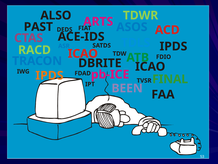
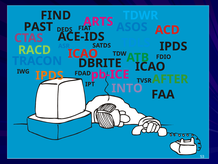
ALSO: ALSO -> FIND (56, 15)
TDWR colour: light green -> light blue (141, 15)
FINAL: FINAL -> AFTER (170, 79)
BEEN: BEEN -> INTO (127, 88)
